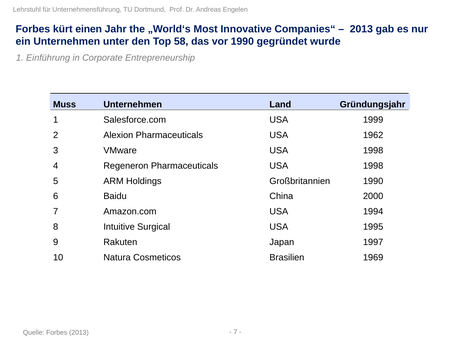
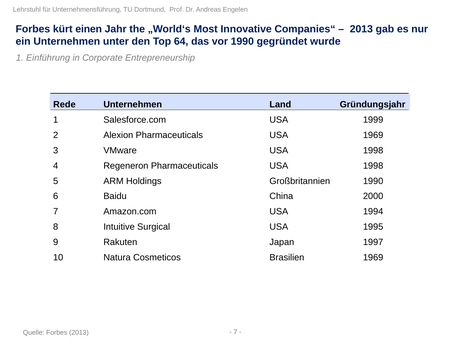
58: 58 -> 64 (181, 42)
Muss: Muss -> Rede (64, 105)
USA 1962: 1962 -> 1969 (373, 135)
